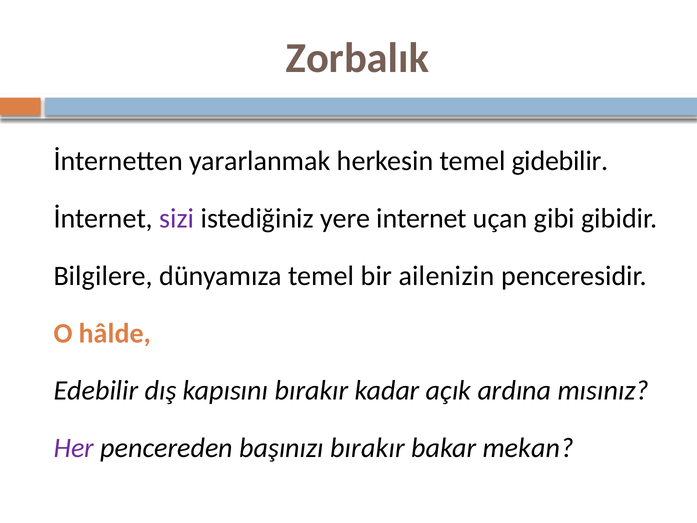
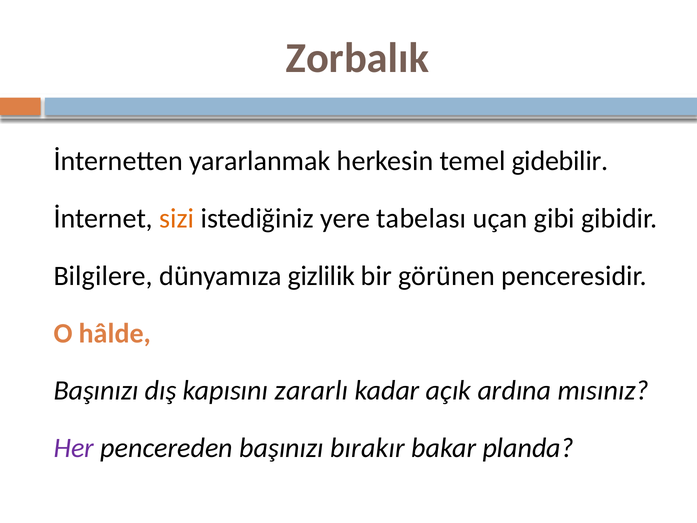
sizi colour: purple -> orange (177, 218)
internet: internet -> tabelası (421, 218)
dünyamıza temel: temel -> gizlilik (321, 276)
ailenizin: ailenizin -> görünen (447, 276)
Edebilir: Edebilir -> Başınızı (96, 390)
kapısını bırakır: bırakır -> zararlı (311, 390)
mekan: mekan -> planda (528, 448)
